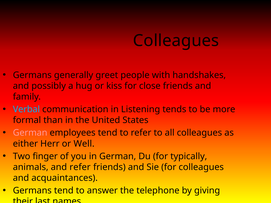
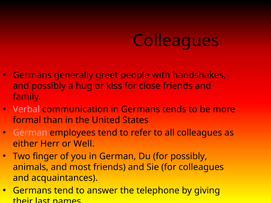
Verbal colour: light blue -> pink (26, 109)
in Listening: Listening -> Germans (141, 109)
for typically: typically -> possibly (189, 156)
and refer: refer -> most (80, 167)
